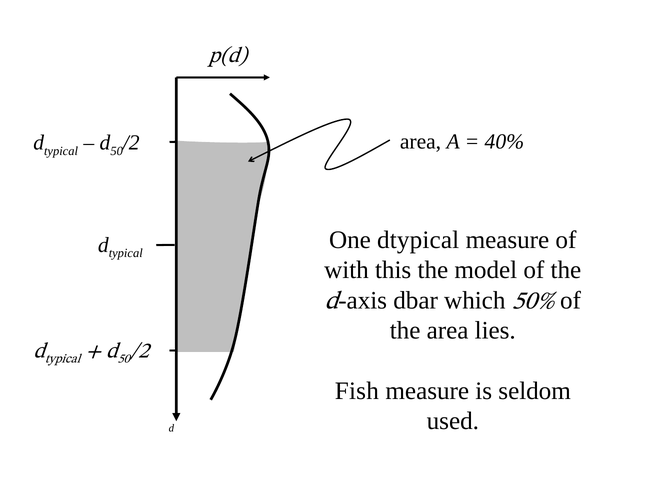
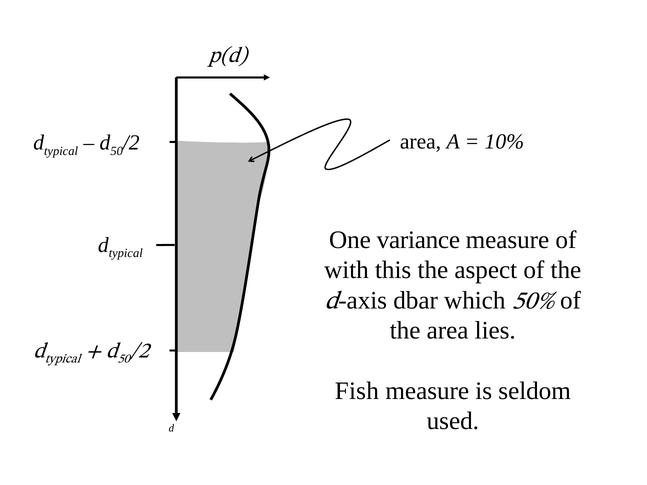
40%: 40% -> 10% (504, 142)
One dtypical: dtypical -> variance (418, 240)
model: model -> aspect (486, 270)
